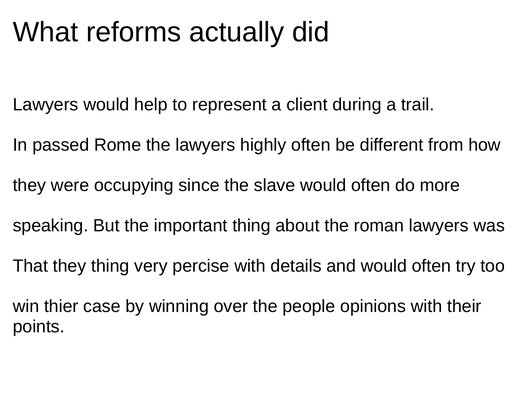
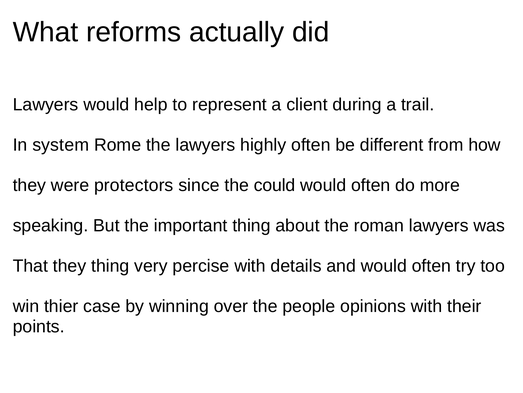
passed: passed -> system (61, 145)
occupying: occupying -> protectors (134, 185)
slave: slave -> could (275, 185)
